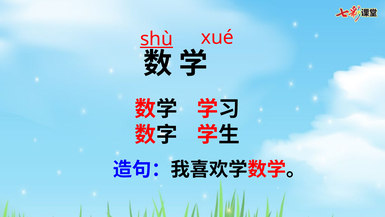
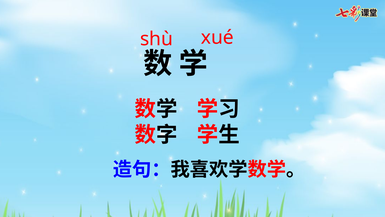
shù underline: present -> none (157, 39)
